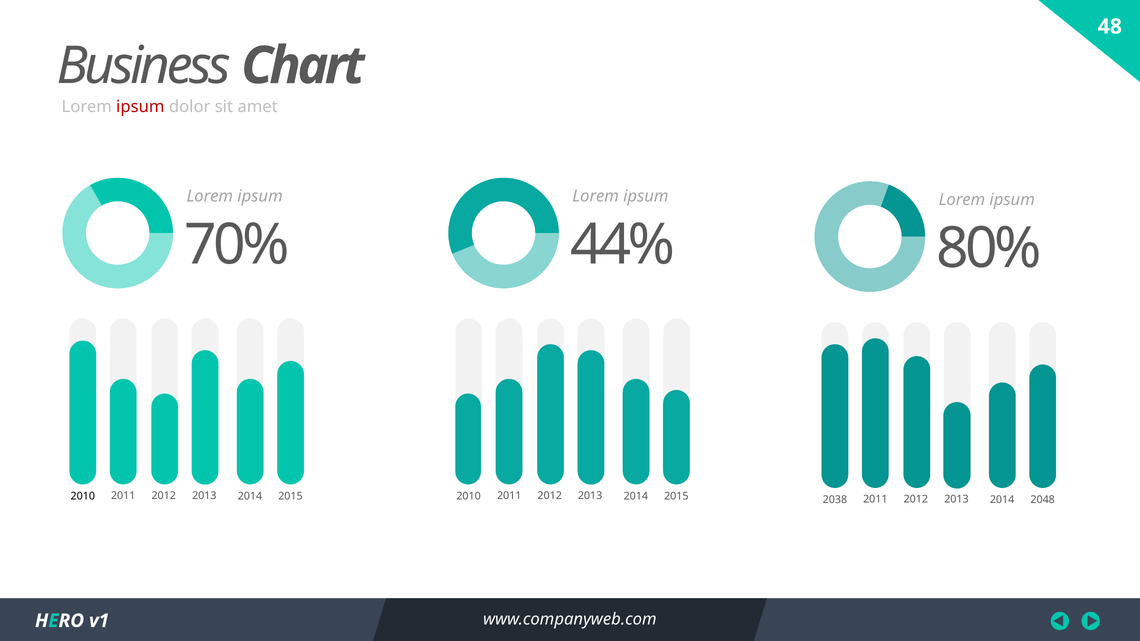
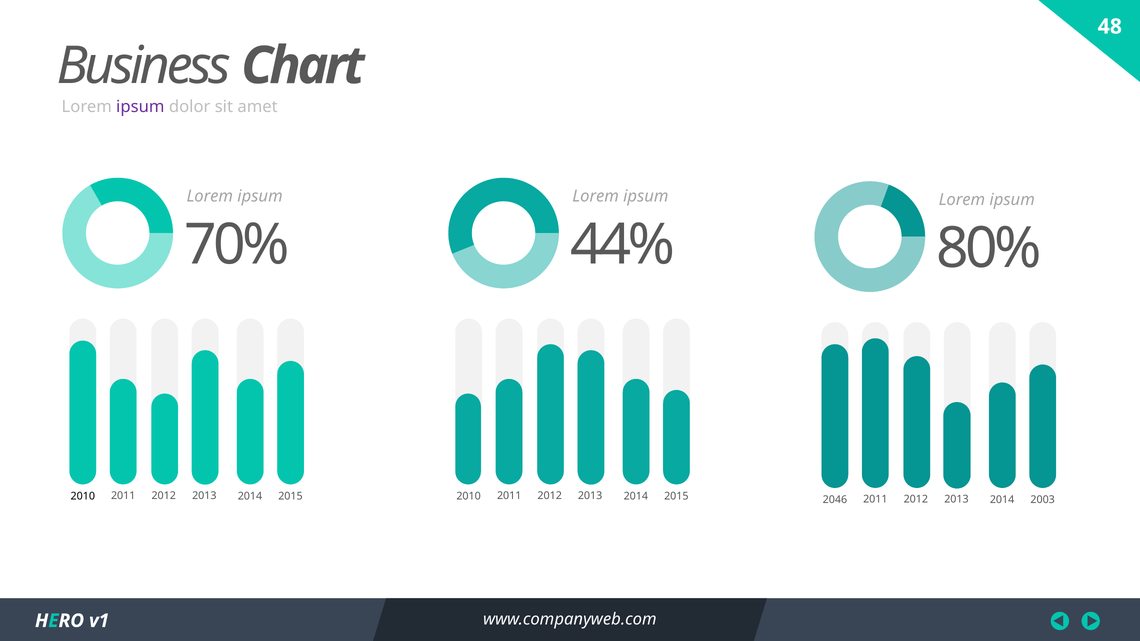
ipsum colour: red -> purple (140, 107)
2038: 2038 -> 2046 (835, 500)
2048: 2048 -> 2003 (1043, 500)
